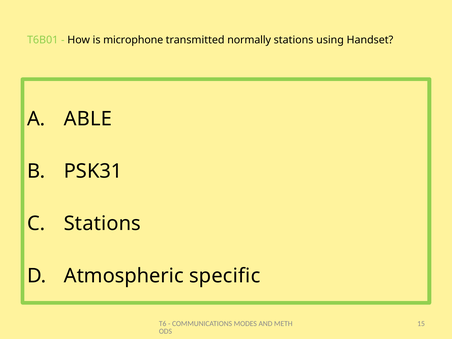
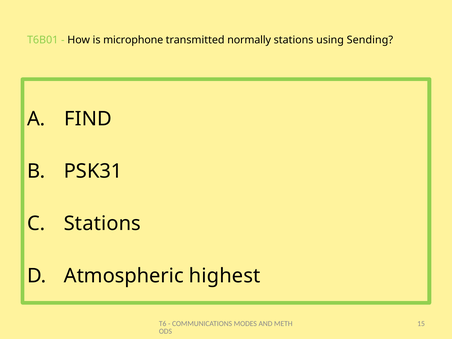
Handset: Handset -> Sending (370, 40)
ABLE: ABLE -> FIND (88, 119)
specific: specific -> highest (225, 276)
